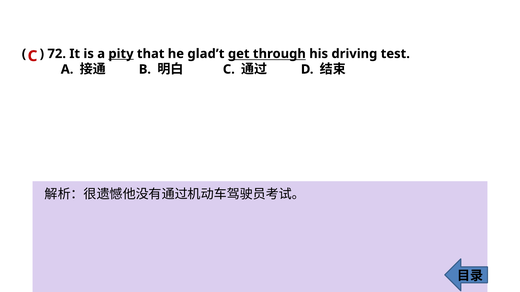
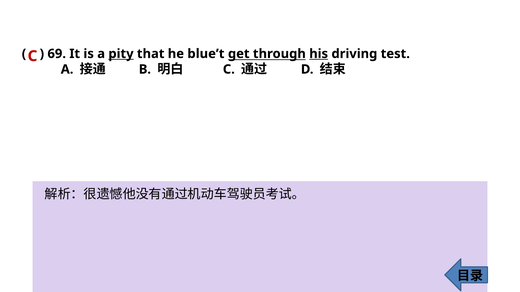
72: 72 -> 69 (57, 54)
glad’t: glad’t -> blue’t (206, 54)
his underline: none -> present (319, 54)
